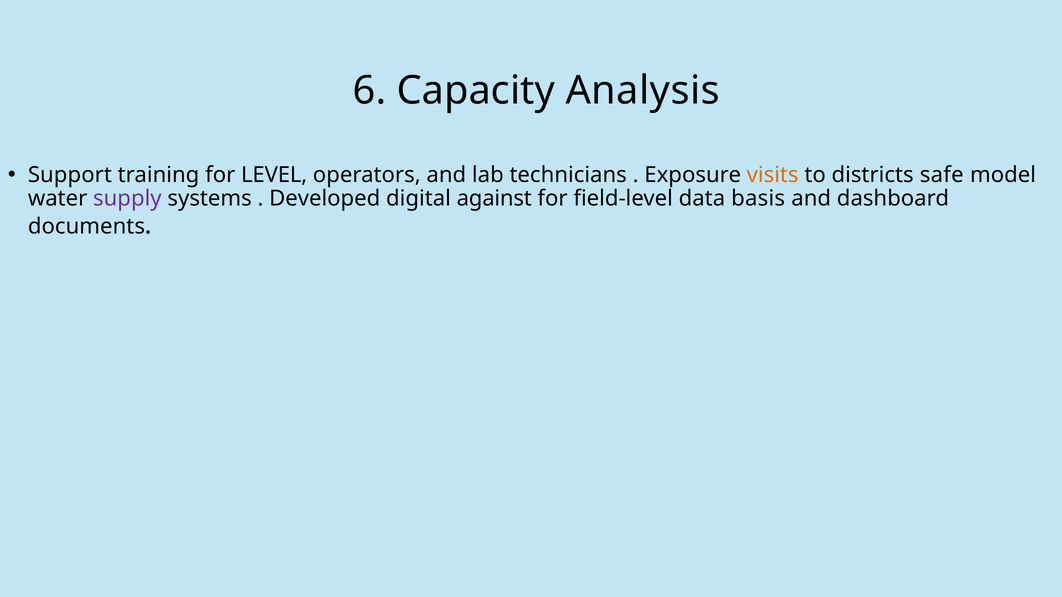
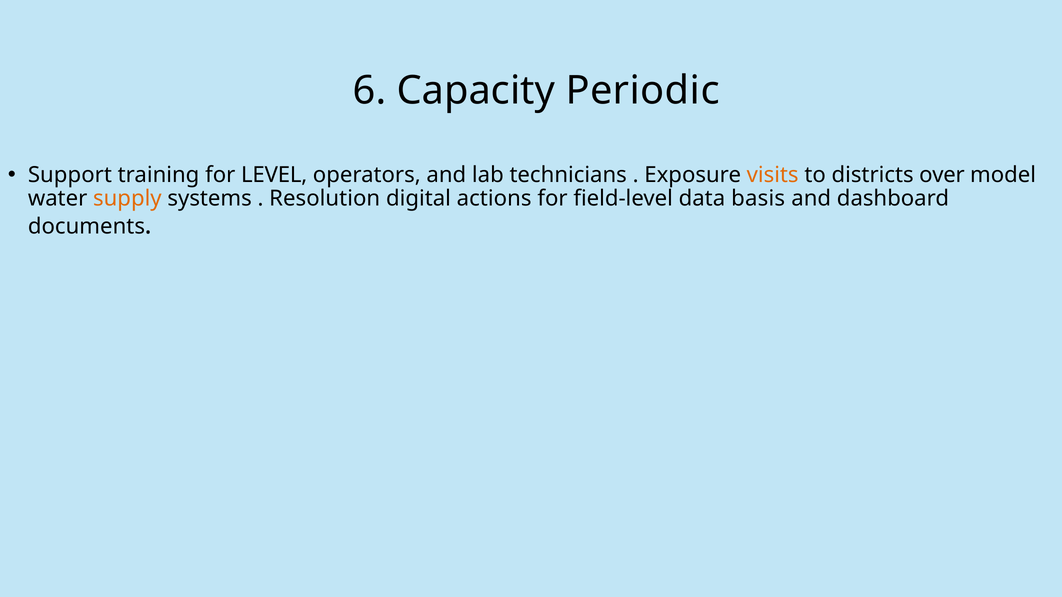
Analysis: Analysis -> Periodic (643, 91)
safe: safe -> over (942, 175)
supply colour: purple -> orange (127, 199)
Developed: Developed -> Resolution (325, 199)
against: against -> actions (494, 199)
